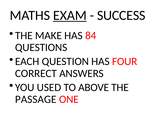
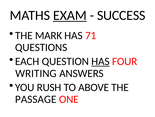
MAKE: MAKE -> MARK (49, 35)
84: 84 -> 71 (91, 35)
HAS underline: none -> present (100, 61)
CORRECT: CORRECT -> WRITING (36, 73)
USED: USED -> RUSH (49, 87)
